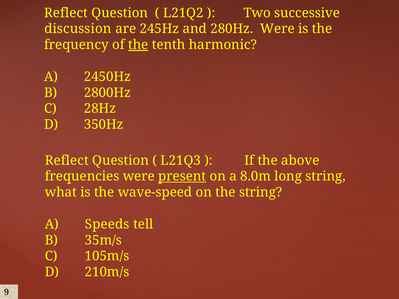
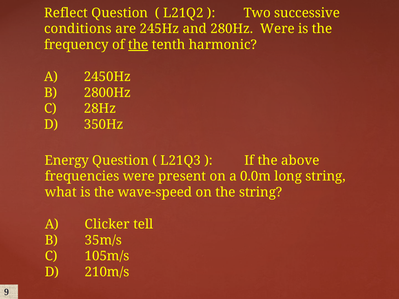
discussion: discussion -> conditions (78, 29)
Reflect: Reflect -> Energy (67, 161)
present underline: present -> none (182, 176)
8.0m: 8.0m -> 0.0m (256, 176)
Speeds: Speeds -> Clicker (107, 224)
